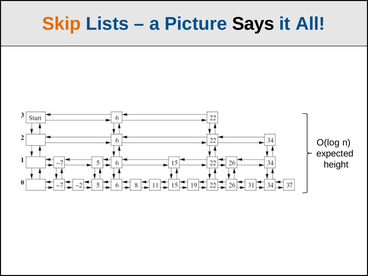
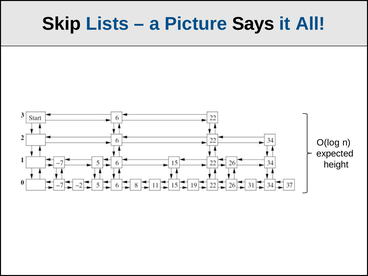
Skip colour: orange -> black (61, 24)
